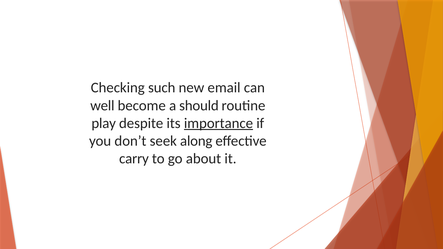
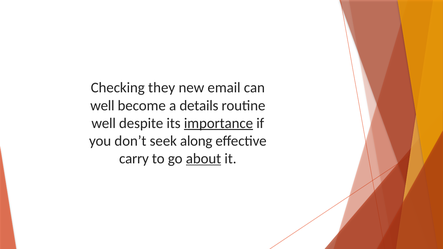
such: such -> they (162, 88)
should: should -> details (199, 106)
play: play -> well (104, 123)
about underline: none -> present (204, 159)
